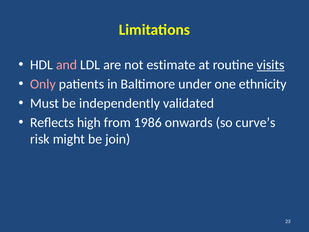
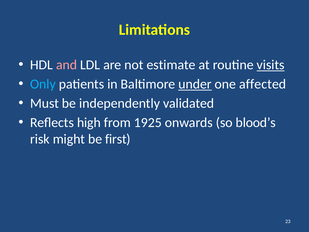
Only colour: pink -> light blue (43, 84)
under underline: none -> present (195, 84)
ethnicity: ethnicity -> affected (263, 84)
1986: 1986 -> 1925 (148, 123)
curve’s: curve’s -> blood’s (256, 123)
join: join -> first (118, 139)
